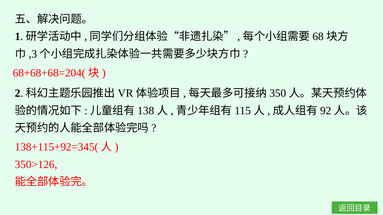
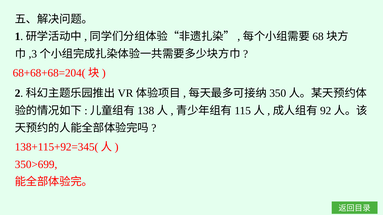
350>126: 350>126 -> 350>699 (36, 165)
